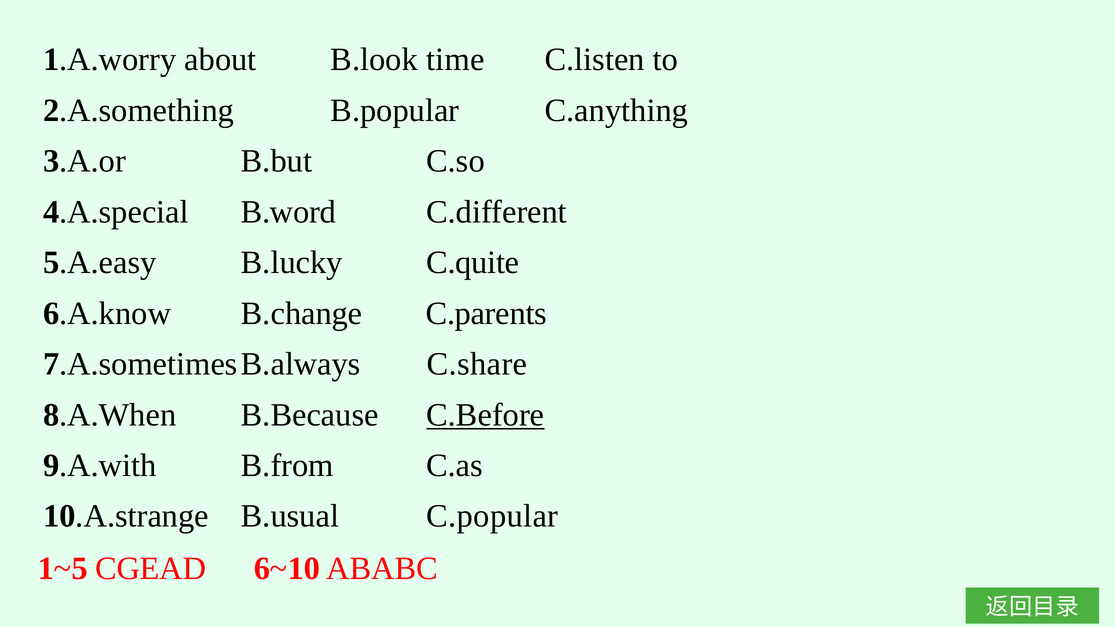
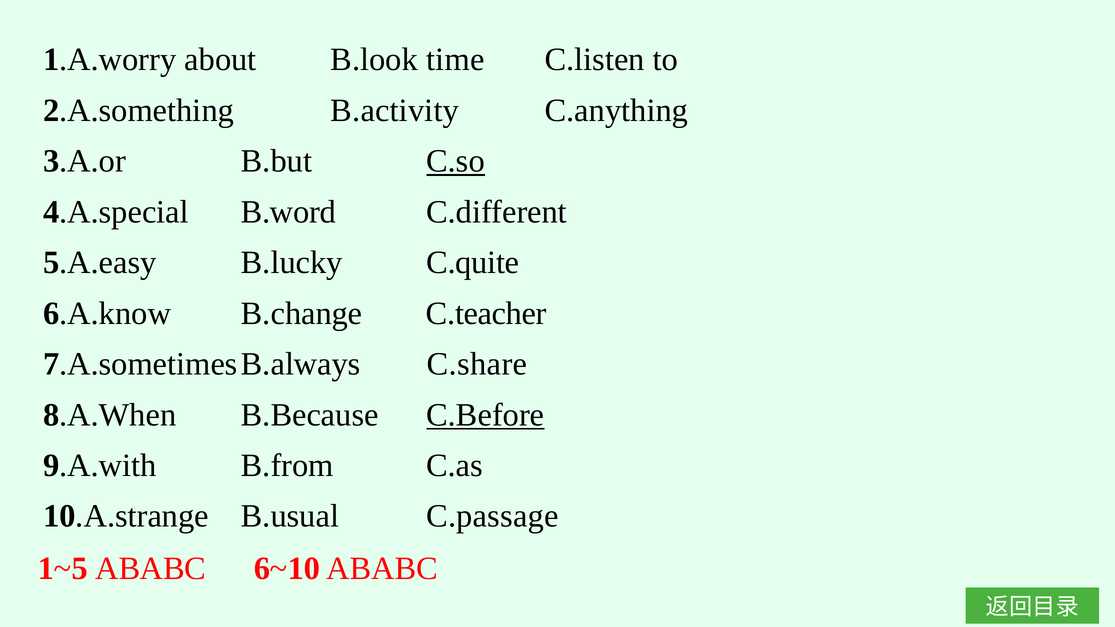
B.popular: B.popular -> B.activity (395, 110)
C.so underline: none -> present (456, 161)
C.parents: C.parents -> C.teacher (486, 313)
C.popular: C.popular -> C.passage (492, 516)
1~5 CGEAD: CGEAD -> ABABC (151, 569)
